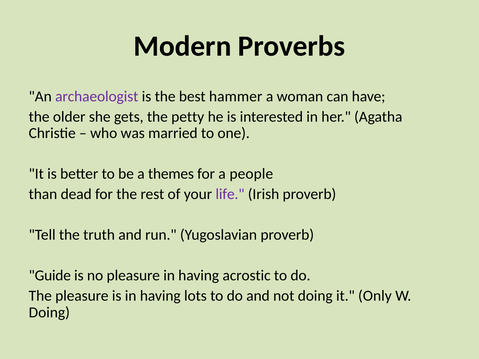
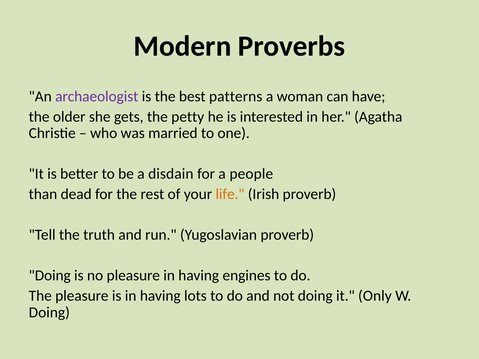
hammer: hammer -> patterns (236, 96)
themes: themes -> disdain (171, 174)
life colour: purple -> orange (230, 194)
Guide: Guide -> Doing (50, 276)
acrostic: acrostic -> engines (247, 276)
